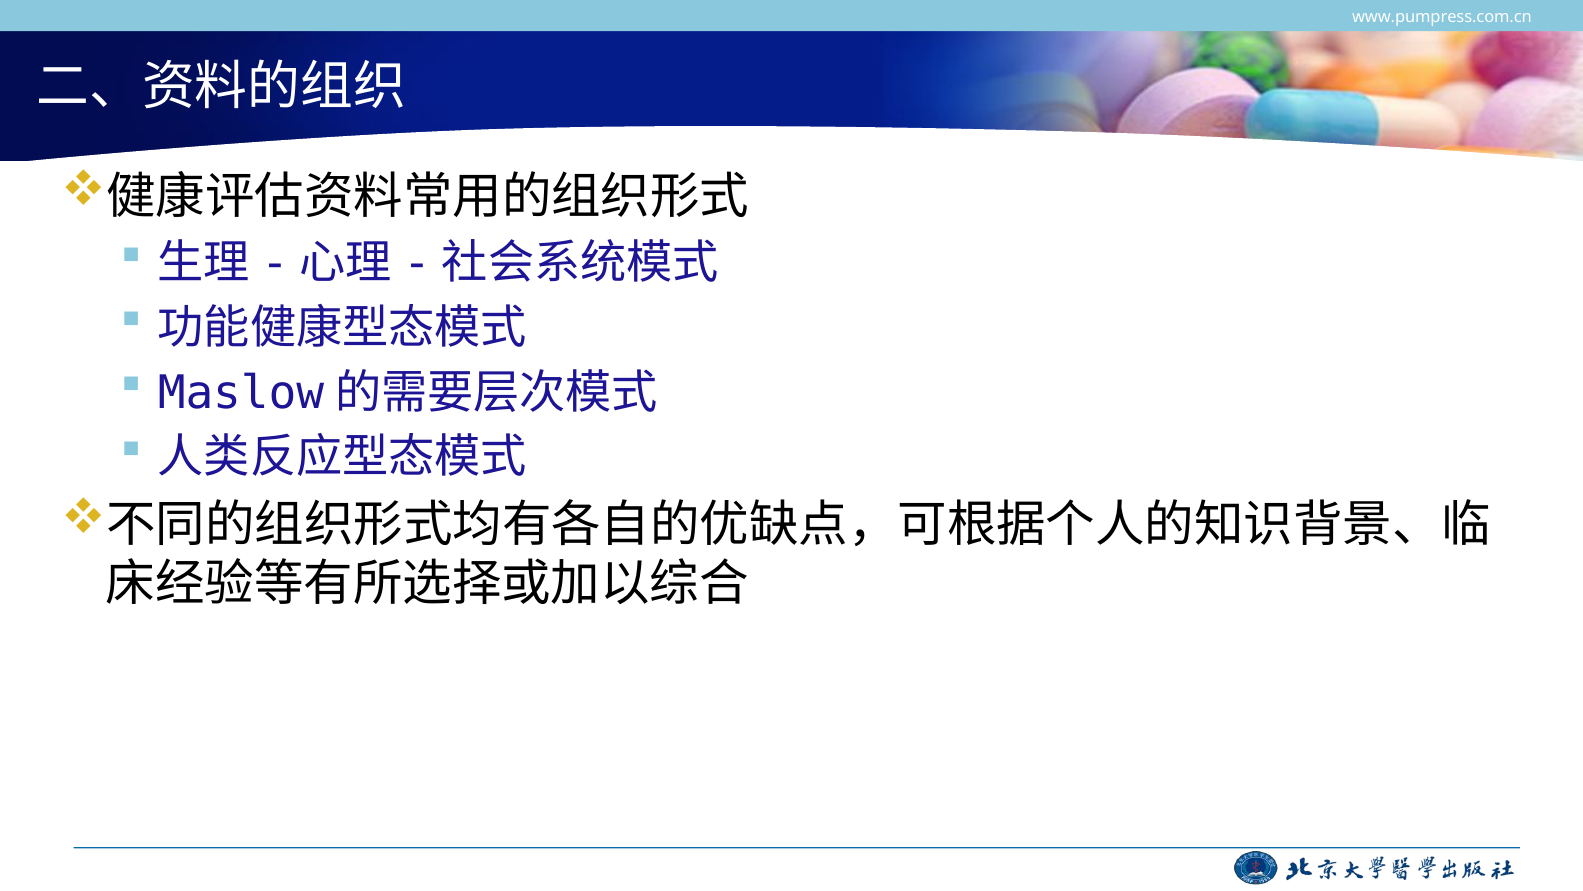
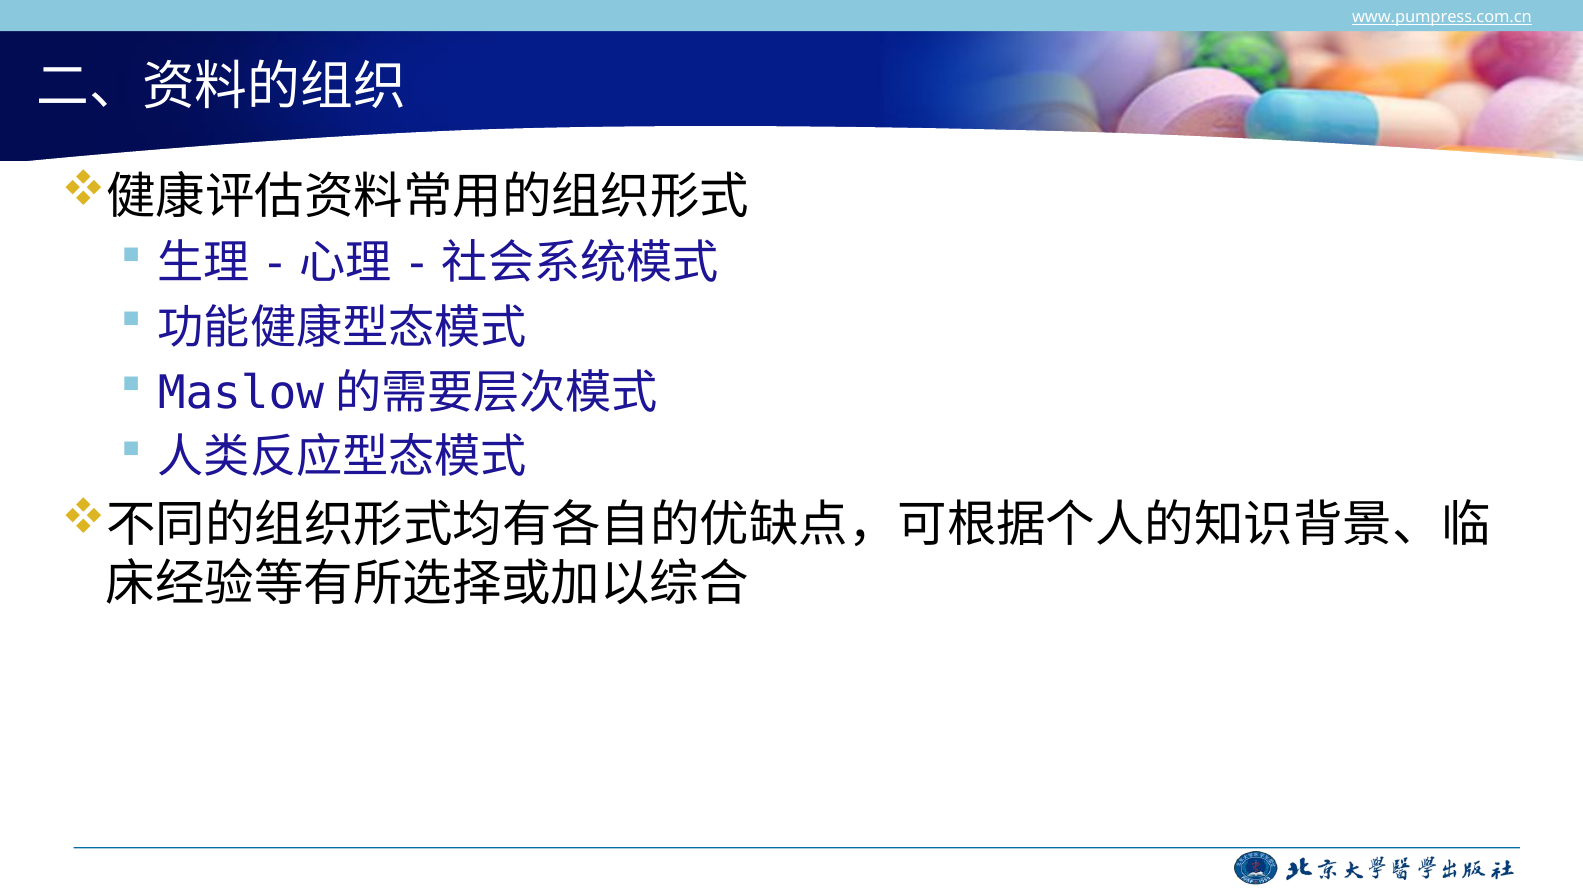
www.pumpress.com.cn underline: none -> present (1442, 17)
